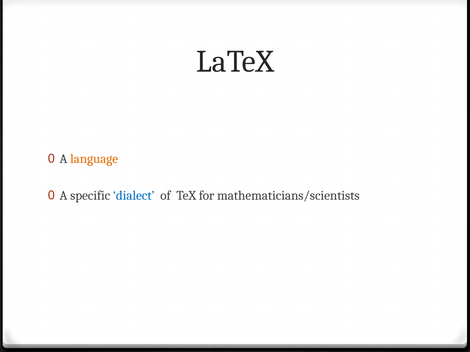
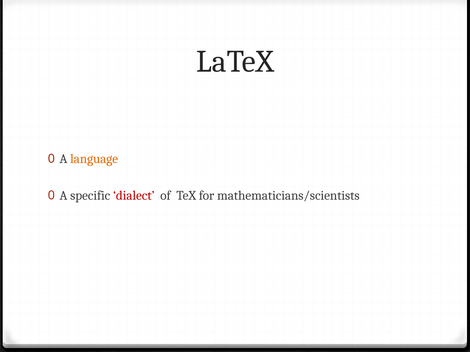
dialect colour: blue -> red (134, 196)
